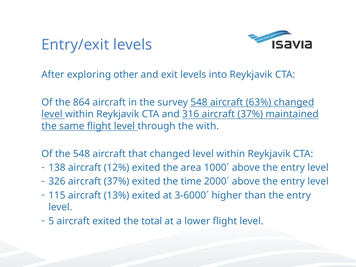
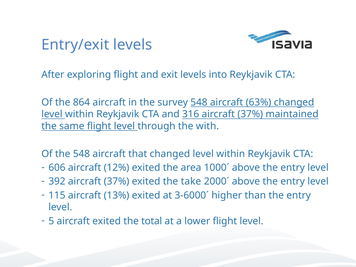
exploring other: other -> flight (126, 75)
138: 138 -> 606 (57, 168)
326: 326 -> 392 (57, 181)
time: time -> take (191, 181)
